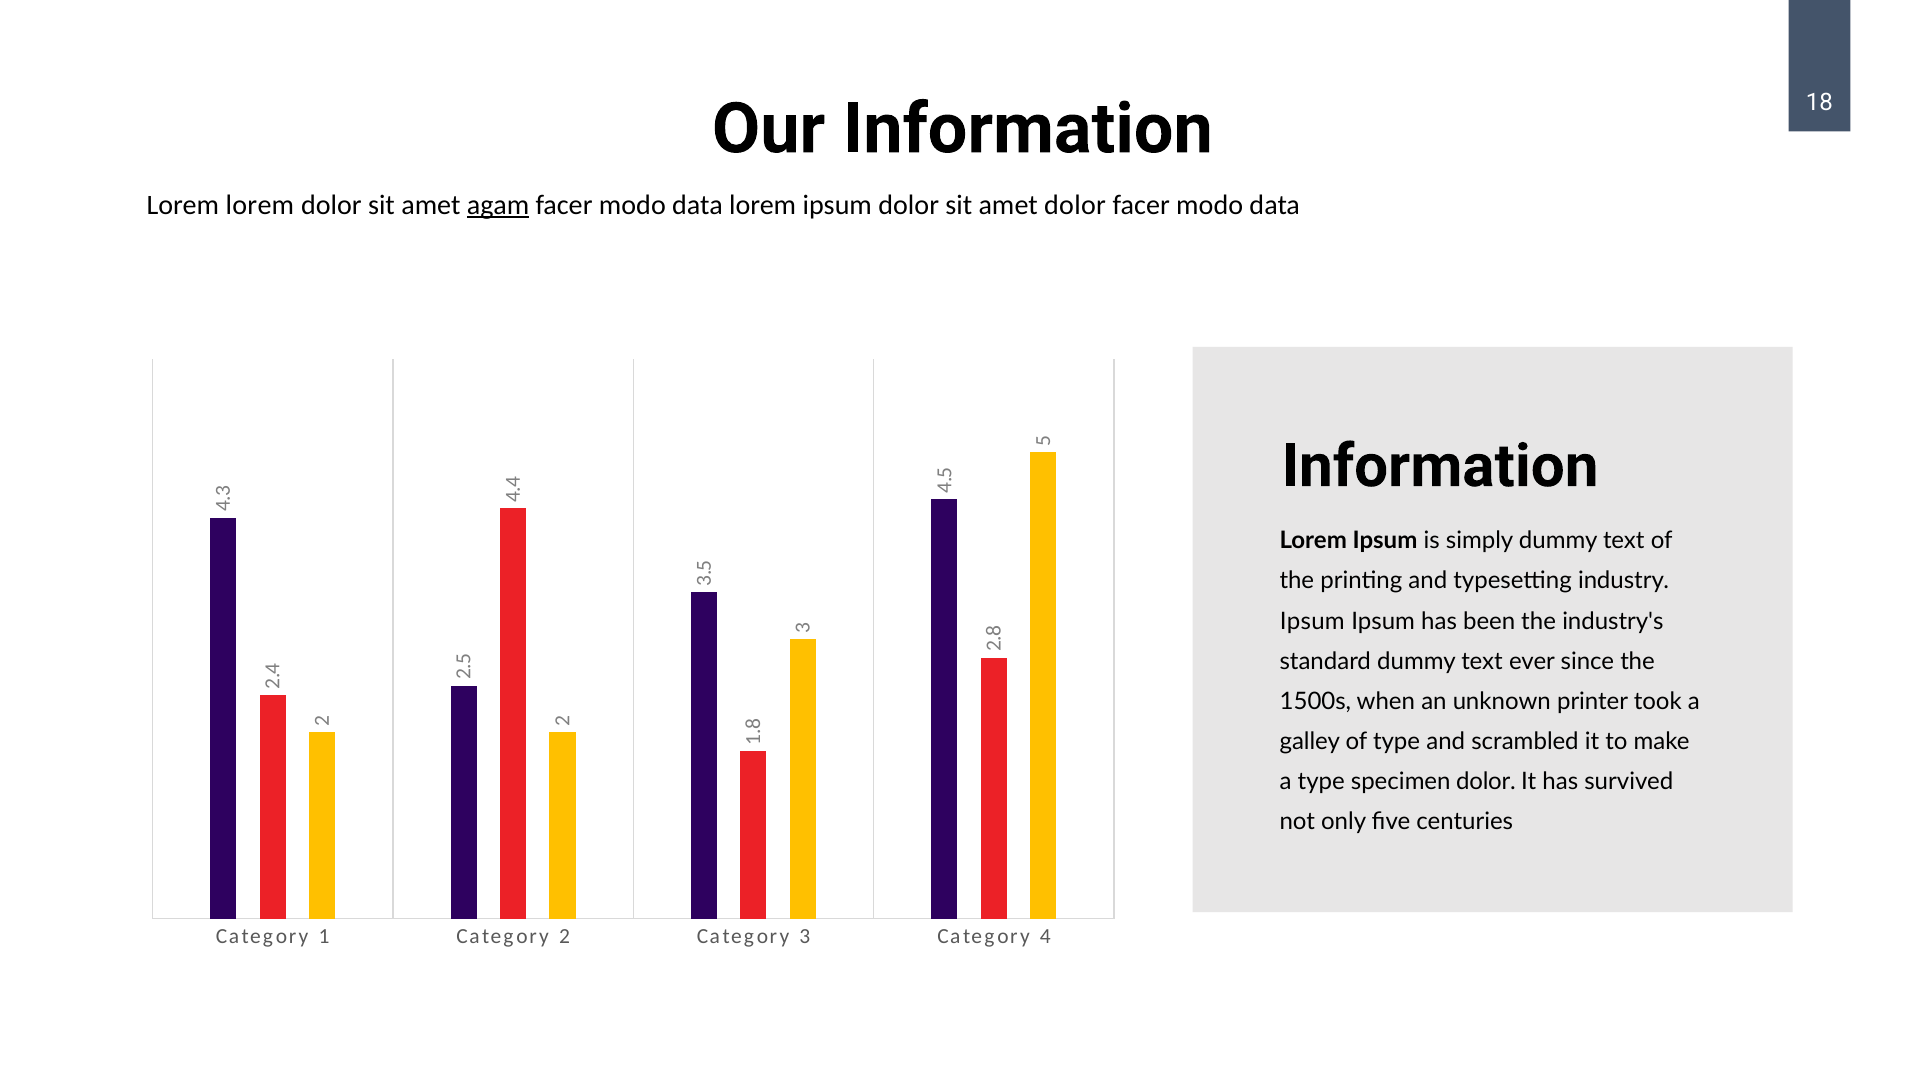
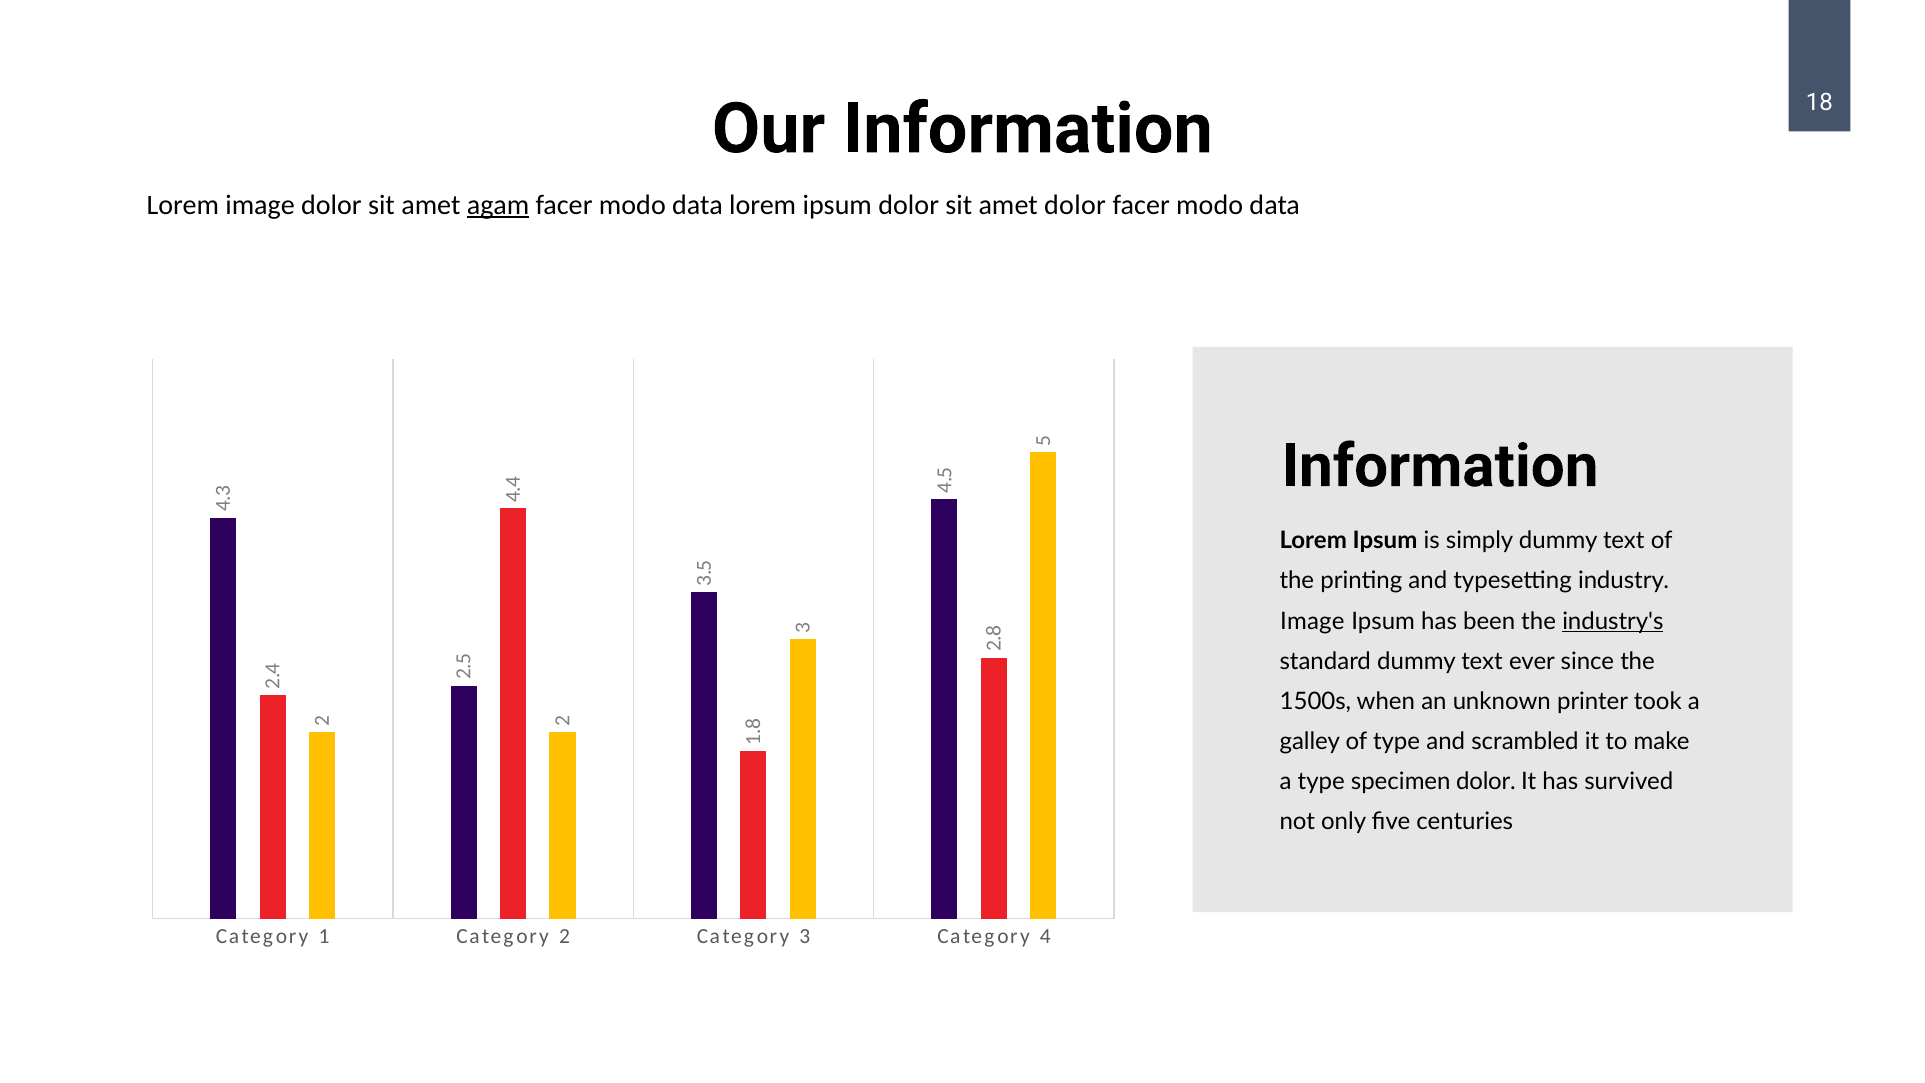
Lorem lorem: lorem -> image (260, 205)
Ipsum: Ipsum -> Image (1312, 621)
industry's underline: none -> present (1613, 621)
